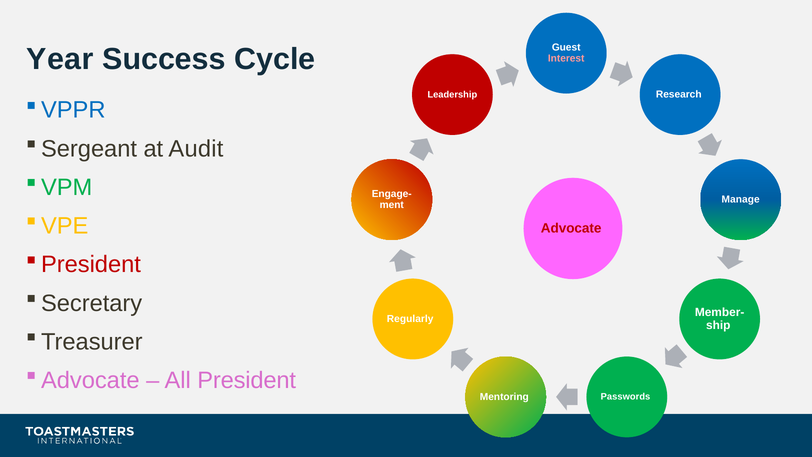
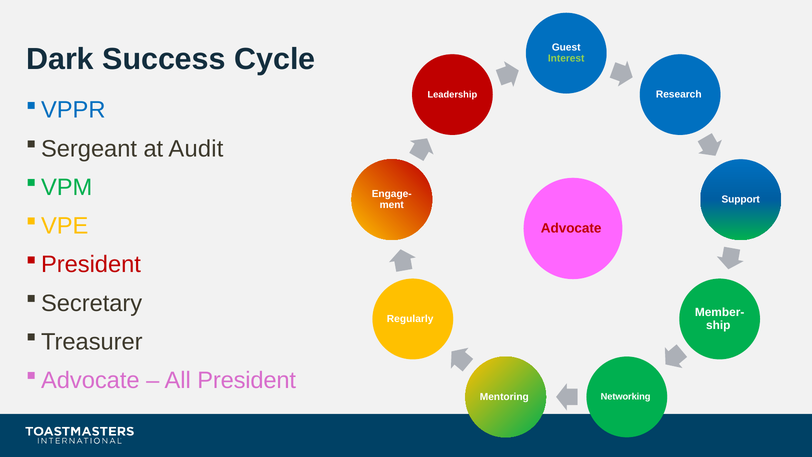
Year: Year -> Dark (60, 59)
Interest colour: pink -> light green (566, 59)
Manage: Manage -> Support (741, 199)
Passwords: Passwords -> Networking (626, 397)
